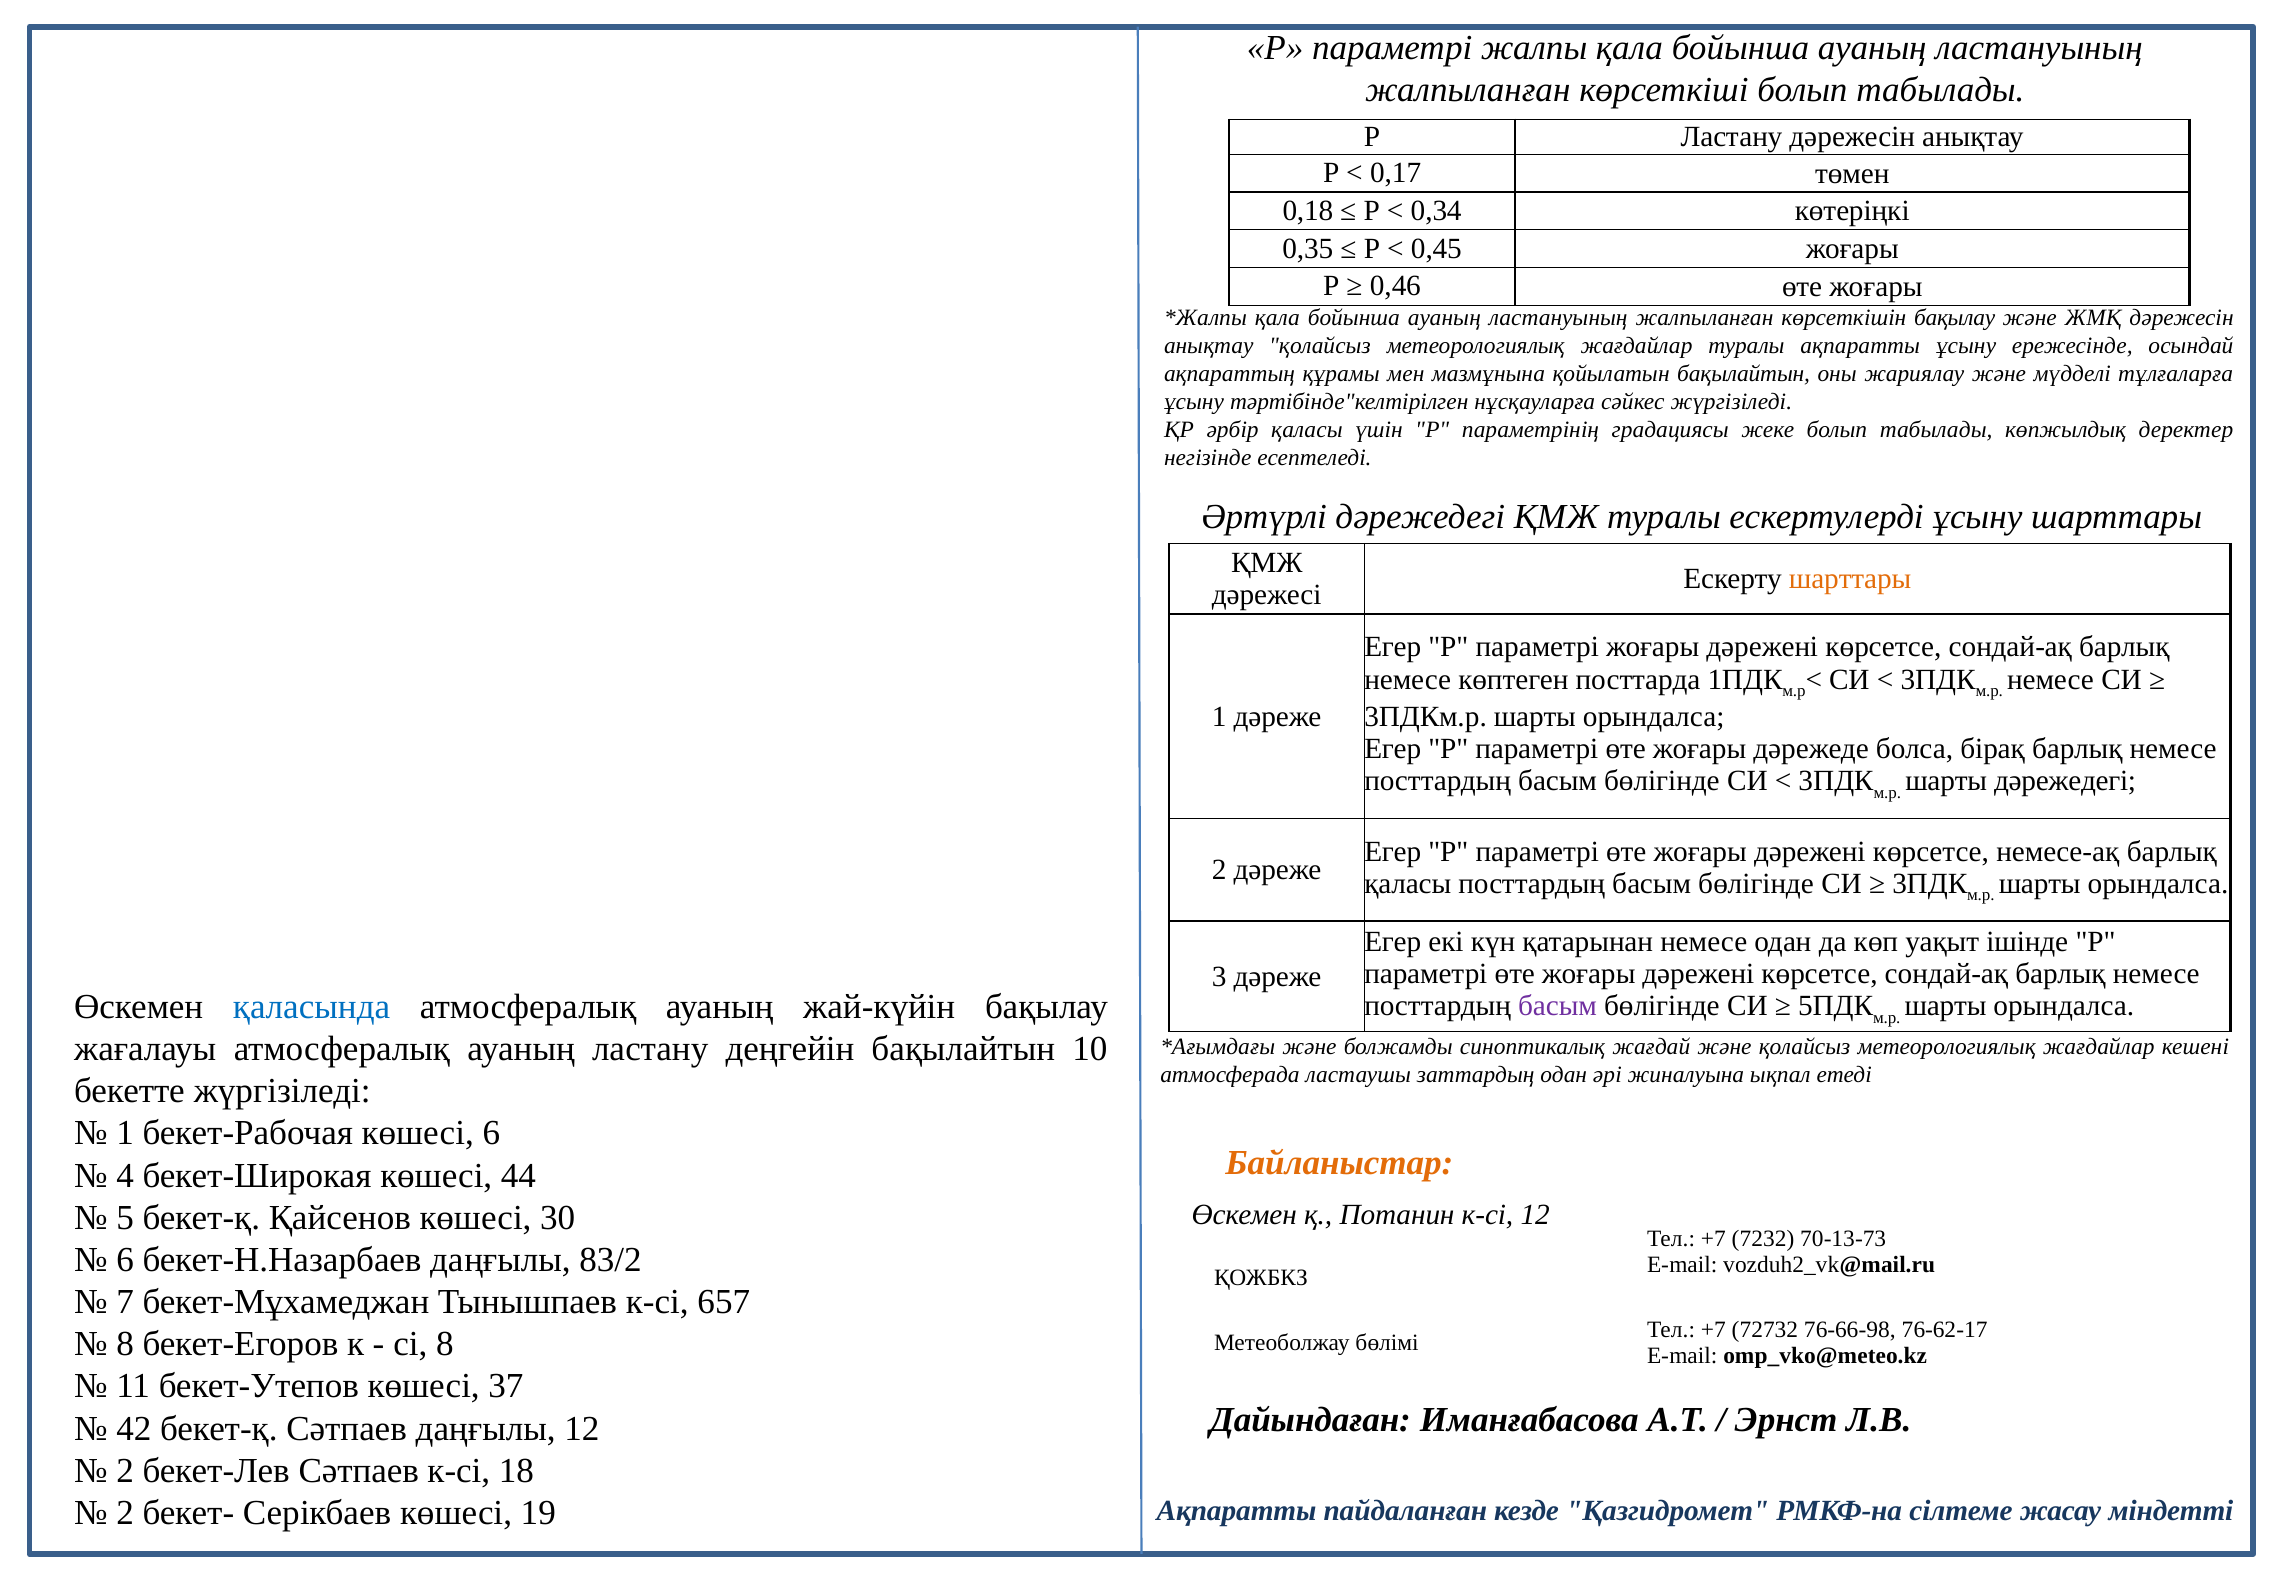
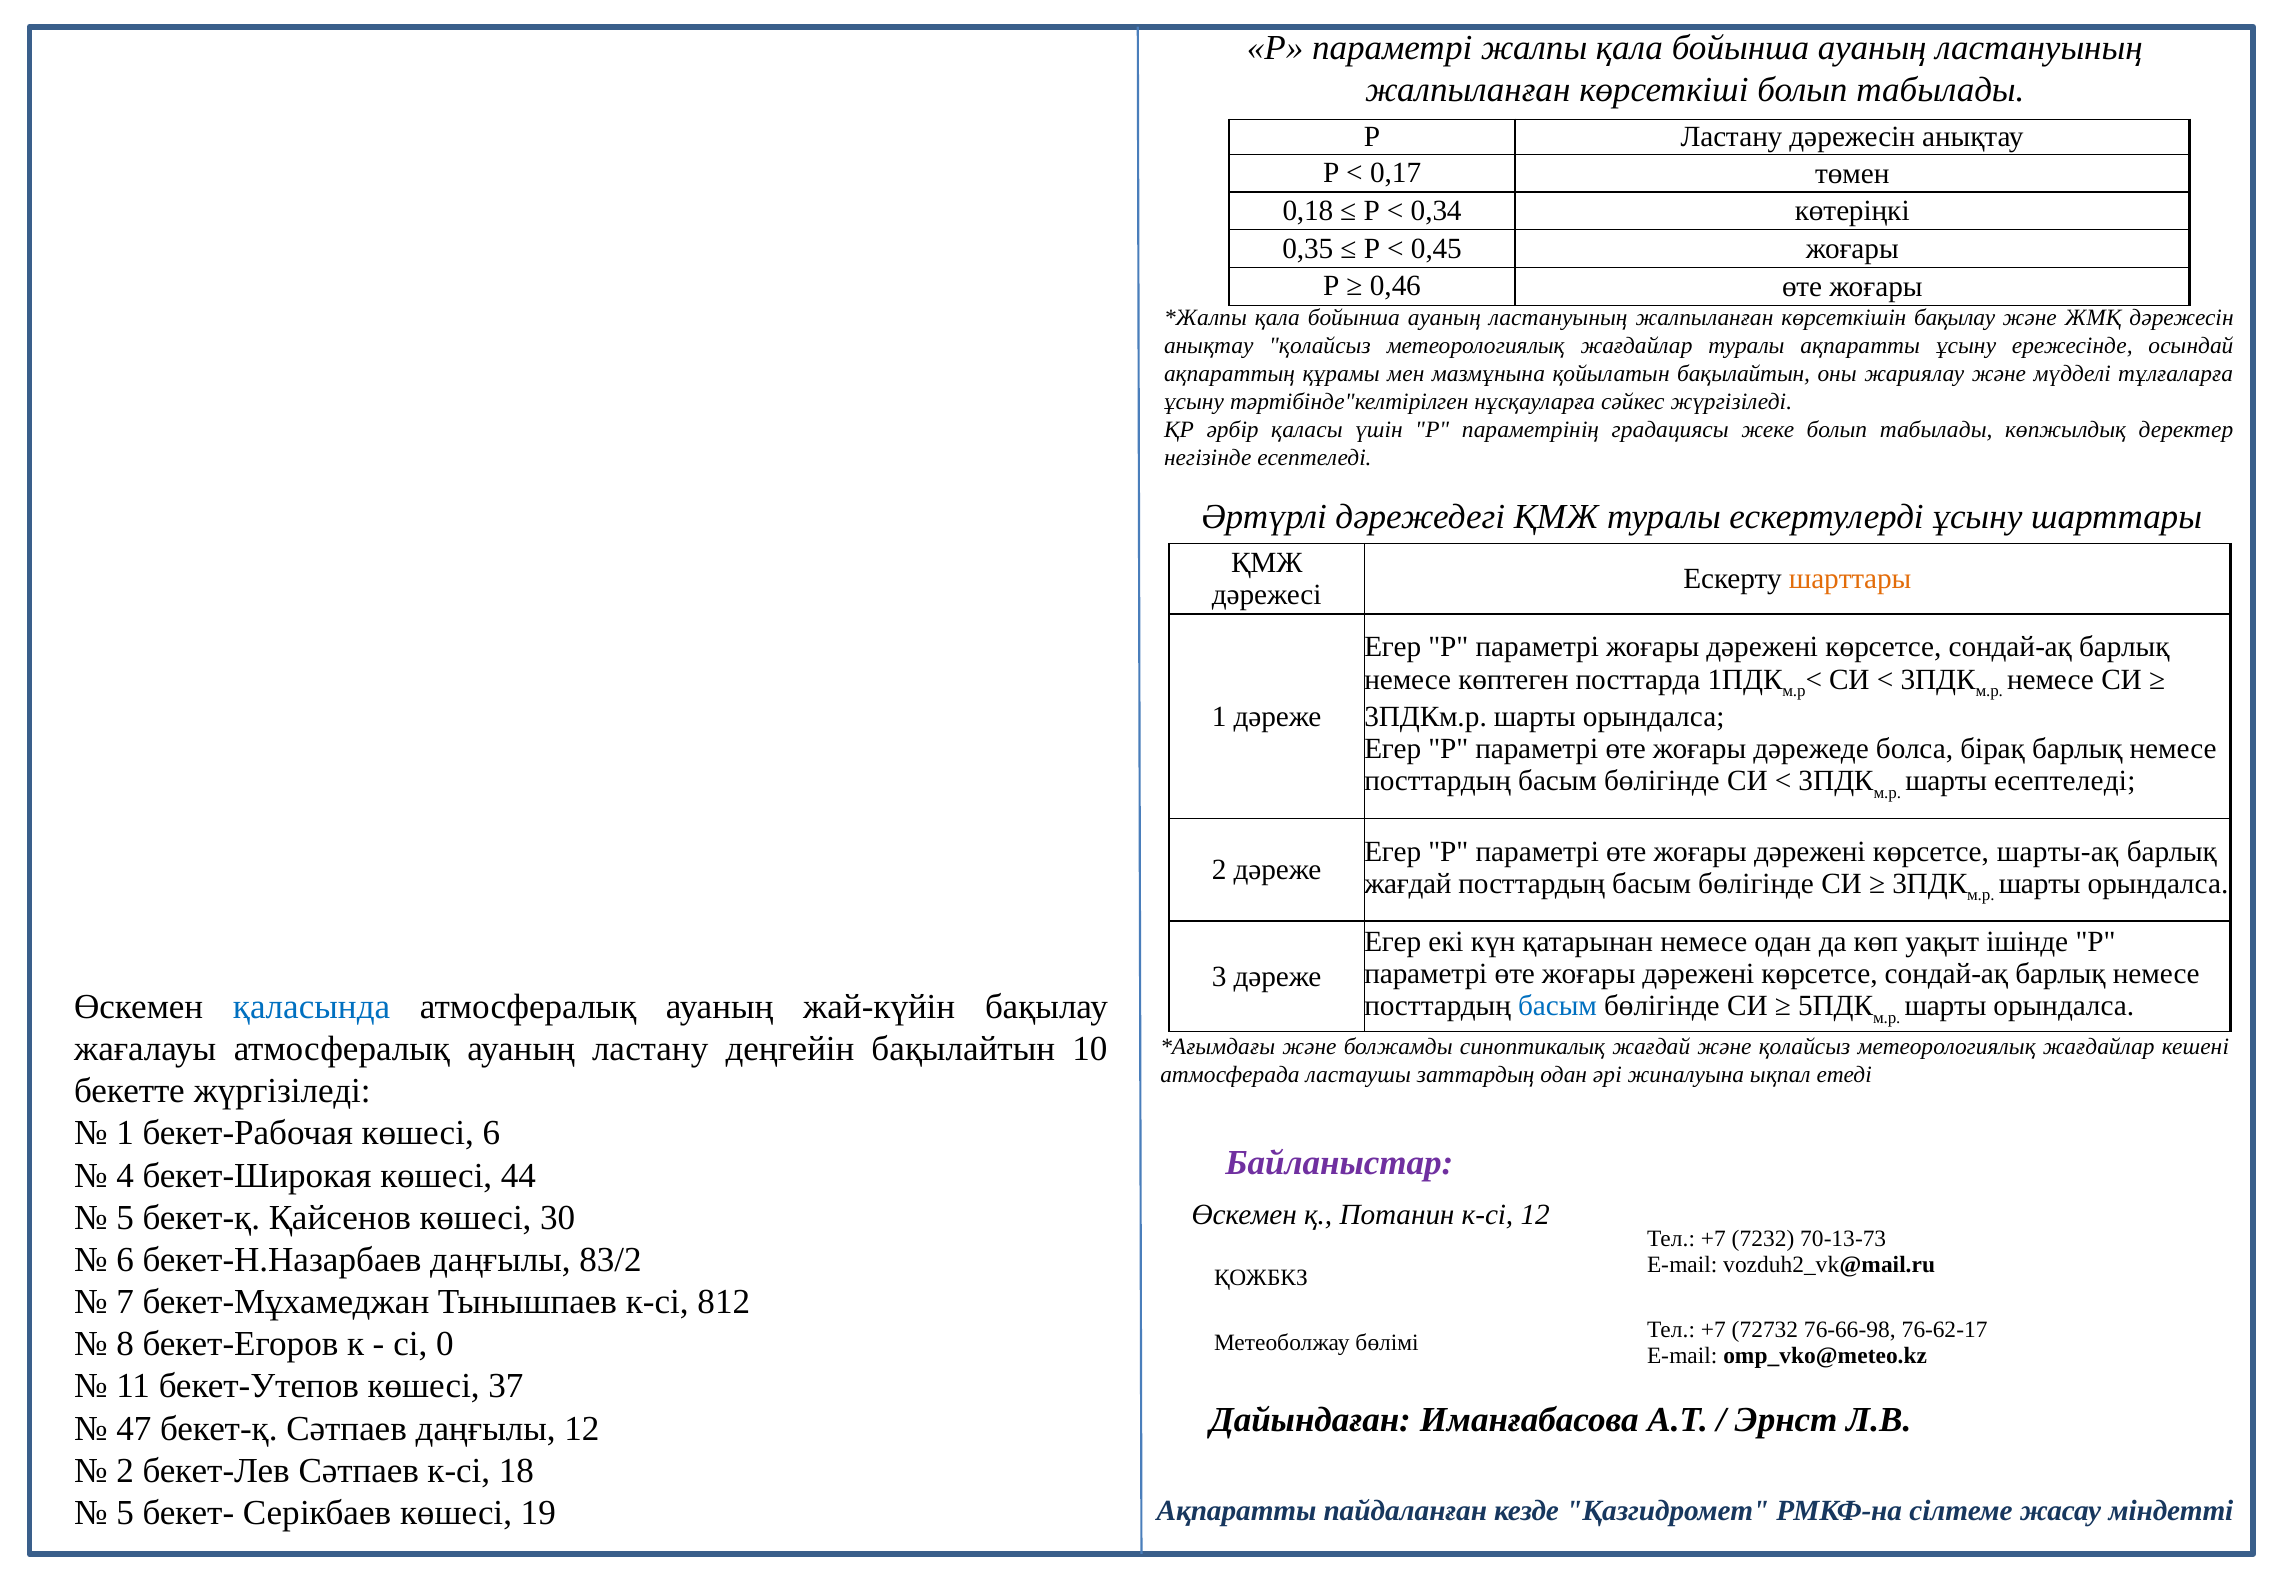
шарты дәрежедегі: дәрежедегі -> есептеледі (2065, 781)
немесе-ақ: немесе-ақ -> шарты-ақ (2058, 851)
қаласы: қаласы -> жағдай (1408, 883)
басым colour: purple -> blue (1558, 1006)
Байланыстар colour: orange -> purple (1339, 1162)
657: 657 -> 812 (724, 1302)
сі 8: 8 -> 0 (445, 1344)
42: 42 -> 47 (134, 1428)
2: 2 -> 5 (125, 1512)
